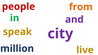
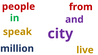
from colour: orange -> red (81, 7)
